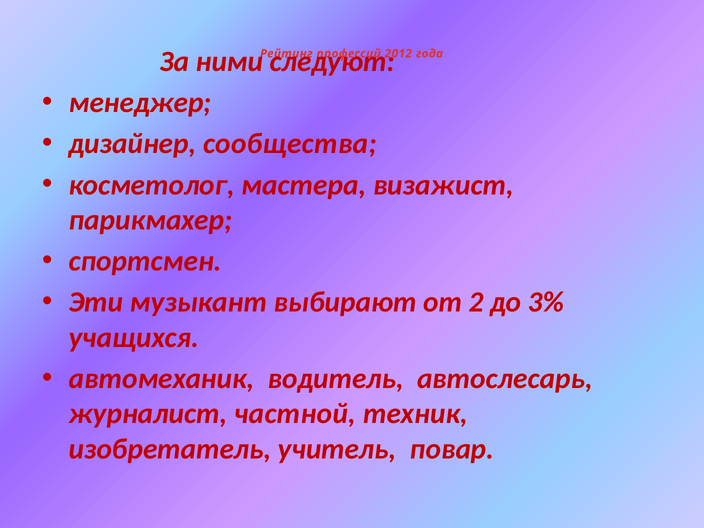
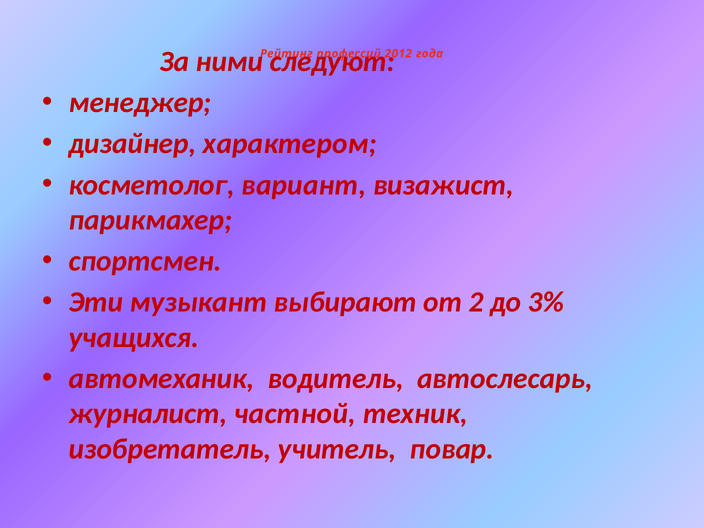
сообщества: сообщества -> характером (290, 144)
мастера: мастера -> вариант (304, 185)
